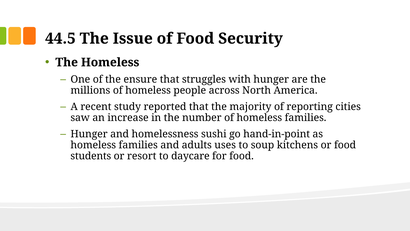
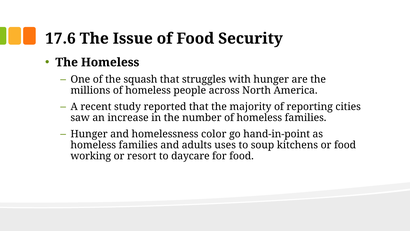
44.5: 44.5 -> 17.6 (60, 38)
ensure: ensure -> squash (140, 79)
sushi: sushi -> color (214, 134)
students: students -> working (91, 156)
